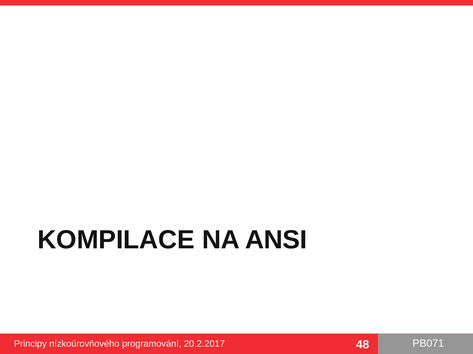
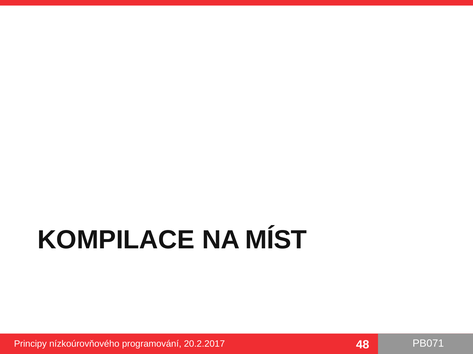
ANSI: ANSI -> MÍST (276, 240)
